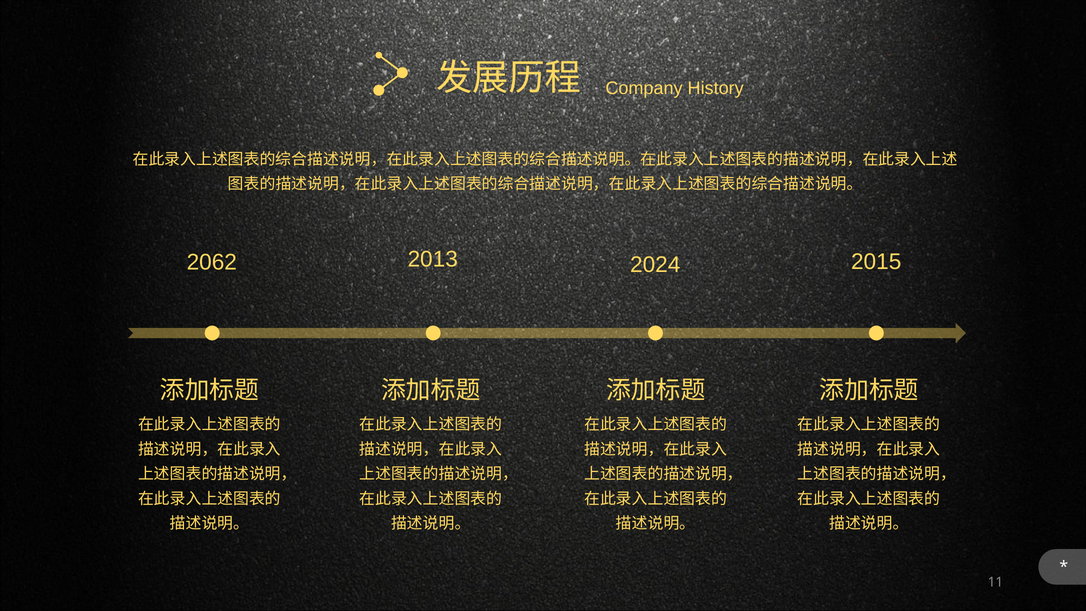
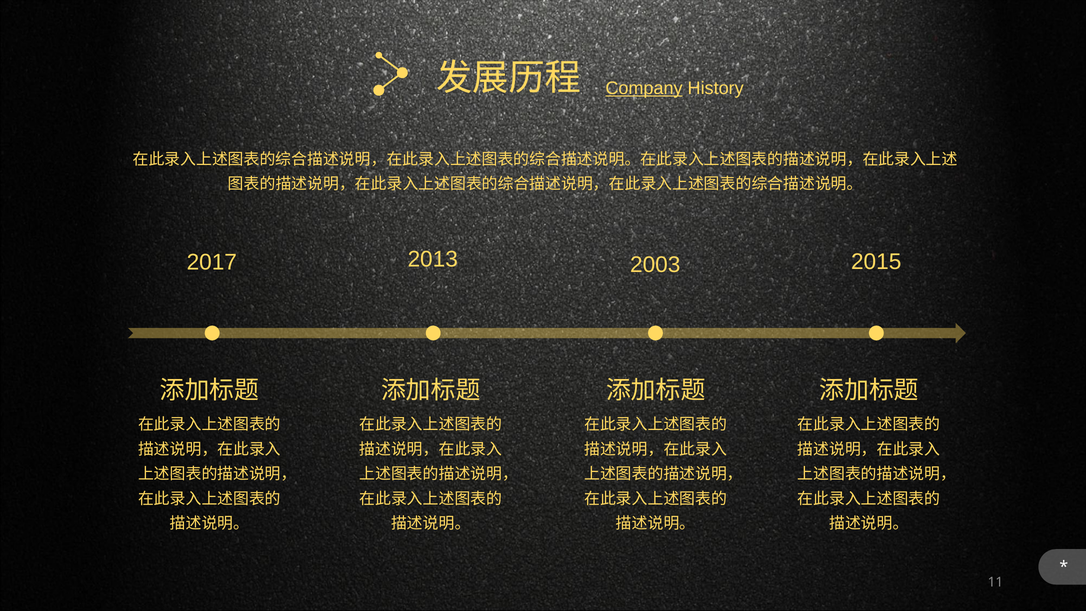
Company underline: none -> present (644, 88)
2062: 2062 -> 2017 (212, 262)
2024: 2024 -> 2003 (655, 265)
